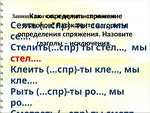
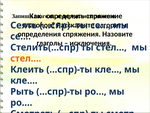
стел… colour: red -> orange (26, 58)
